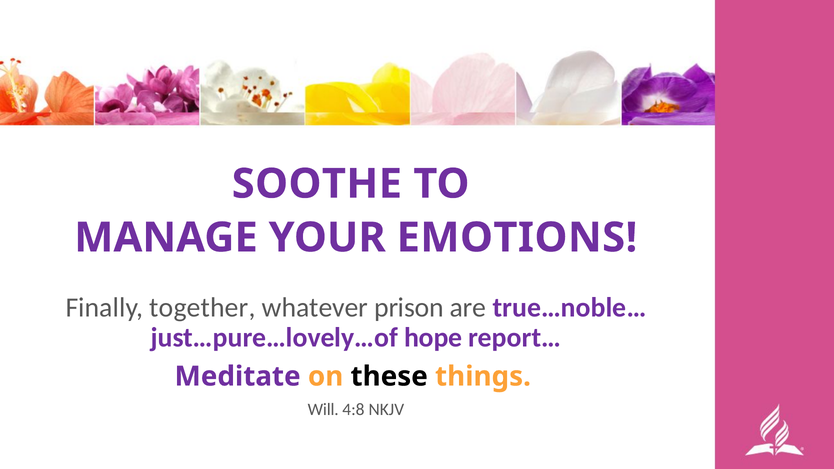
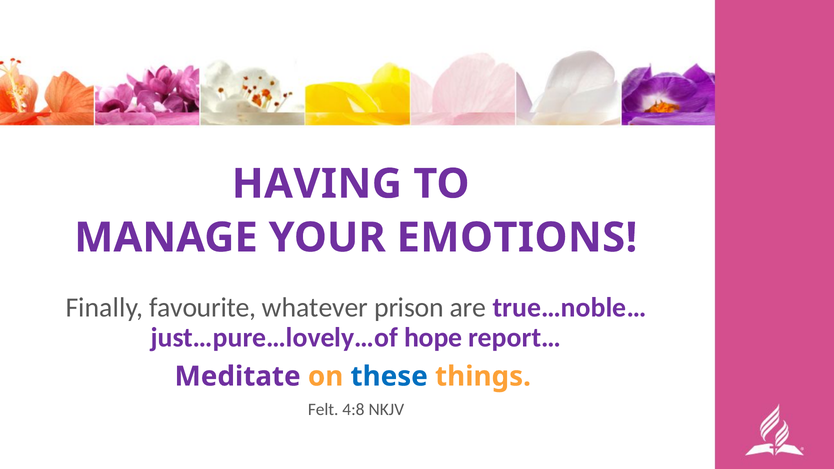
SOOTHE: SOOTHE -> HAVING (317, 184)
together: together -> favourite (203, 308)
these colour: black -> blue (389, 377)
Will: Will -> Felt (323, 410)
